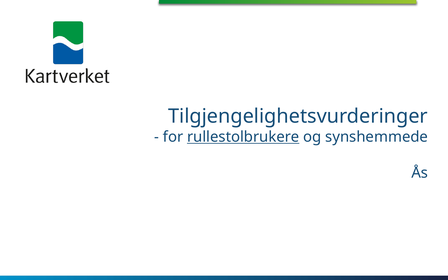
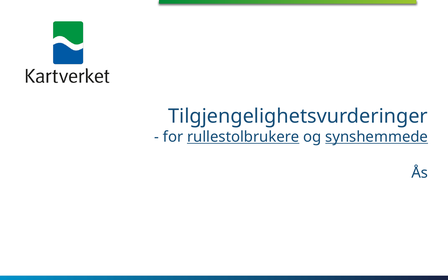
synshemmede underline: none -> present (377, 137)
